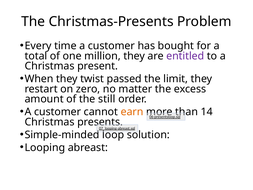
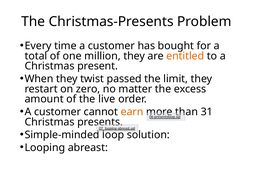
entitled colour: purple -> orange (185, 56)
still: still -> live (107, 99)
14: 14 -> 31 (207, 112)
